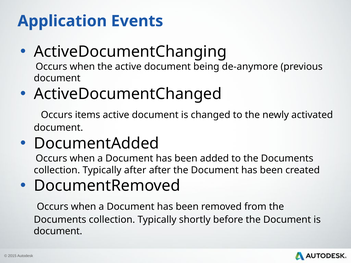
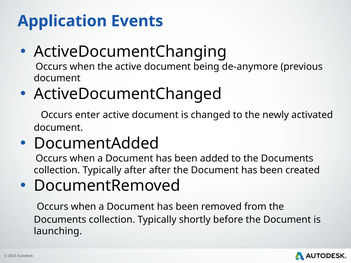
items: items -> enter (88, 115)
document: document -> launching (58, 231)
